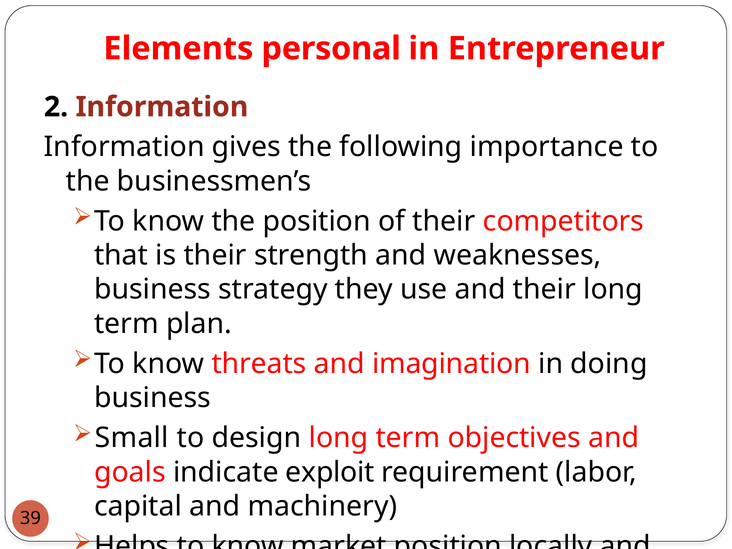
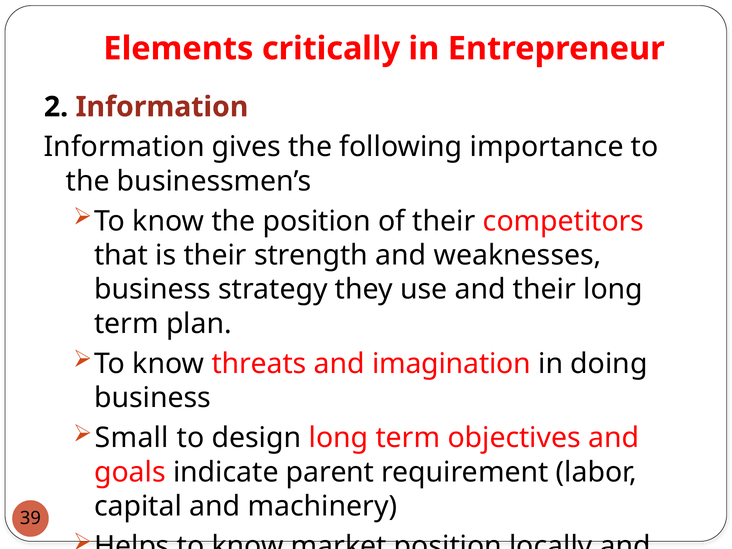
personal: personal -> critically (331, 49)
exploit: exploit -> parent (330, 472)
